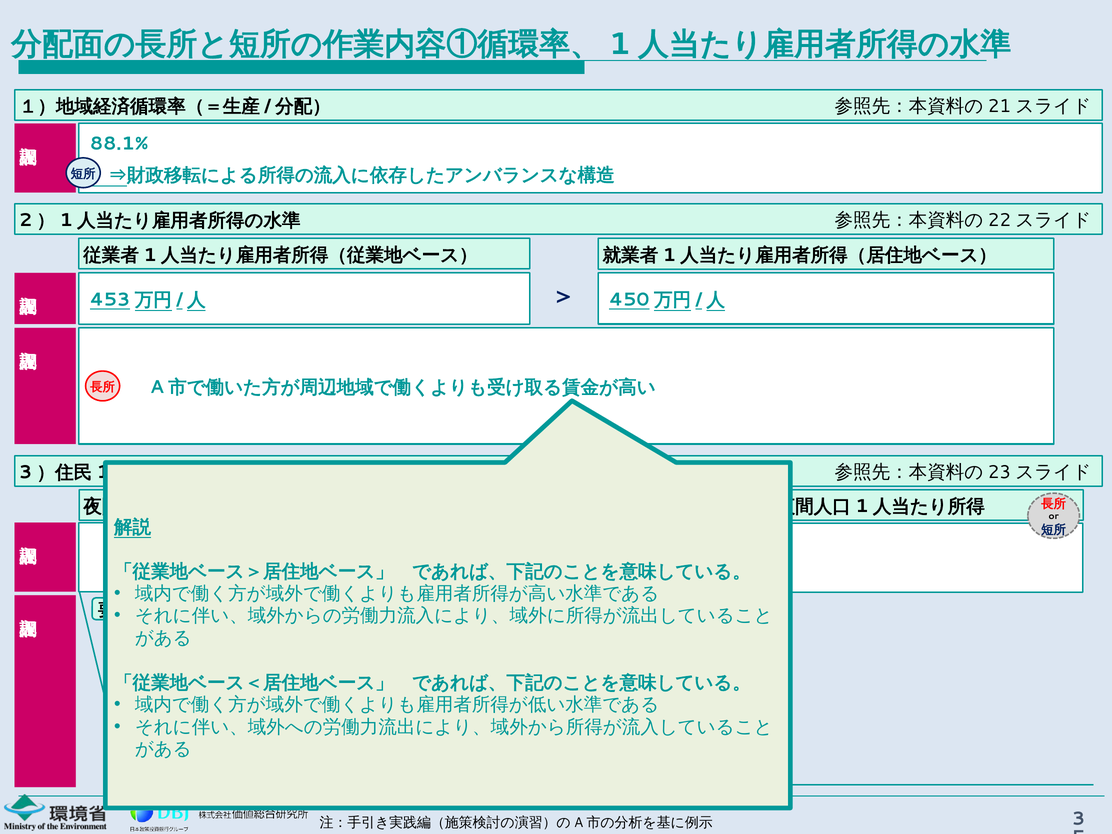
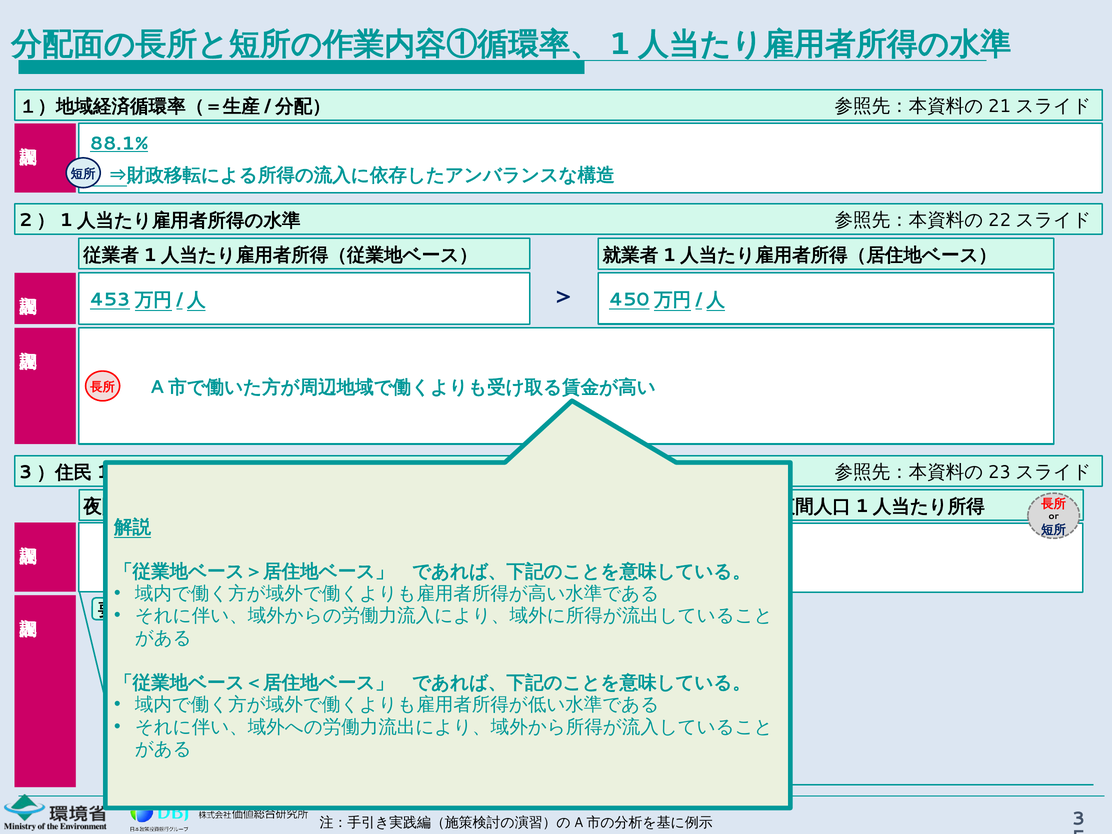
88.1% underline: none -> present (119, 144)
